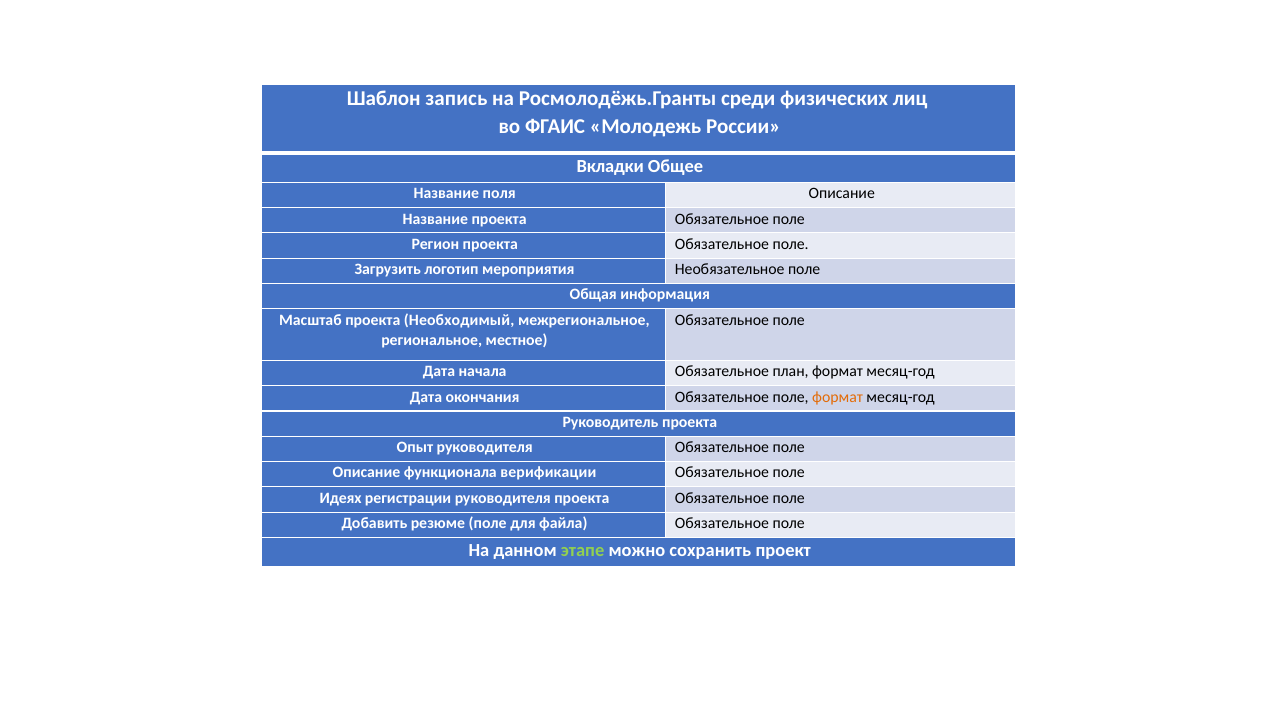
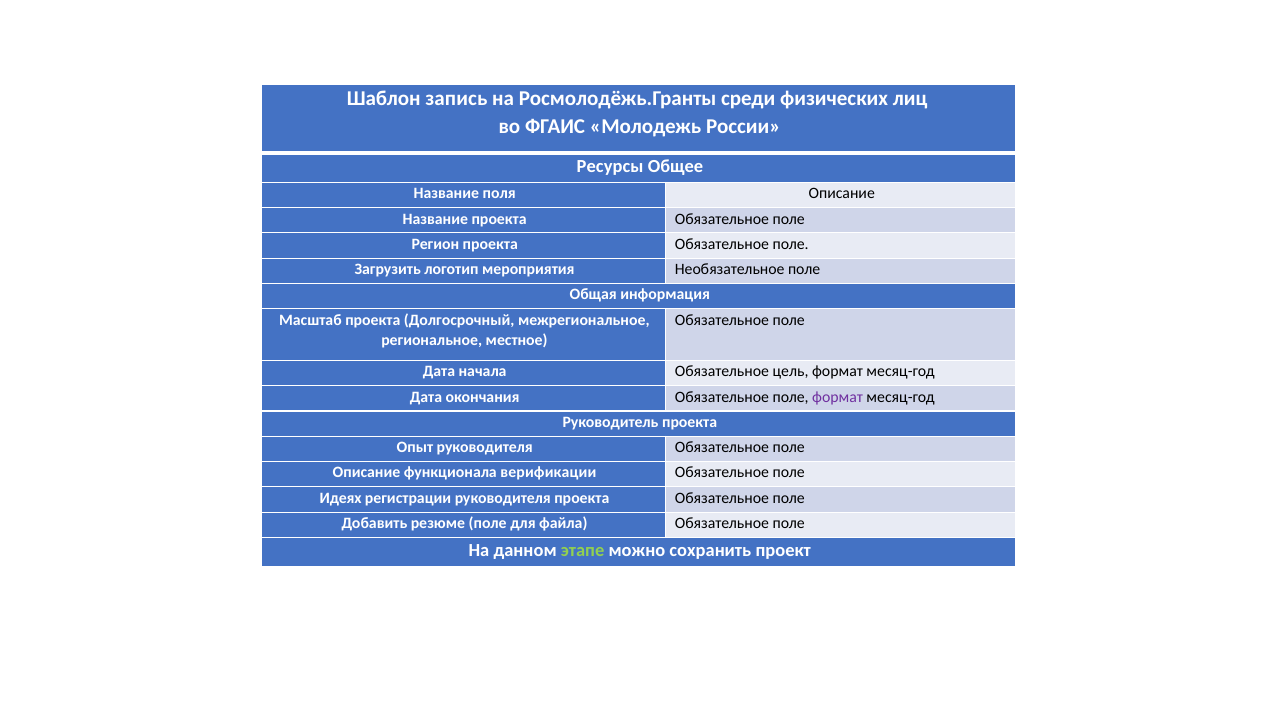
Вкладки: Вкладки -> Ресурсы (610, 166)
Необходимый: Необходимый -> Долгосрочный (459, 320)
план: план -> цель (791, 372)
формат colour: orange -> purple (838, 397)
